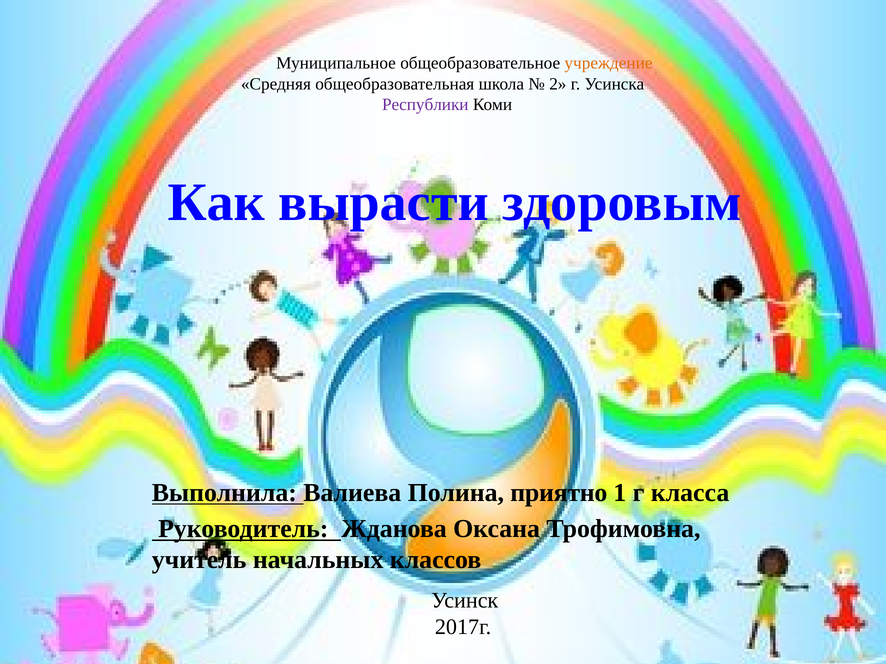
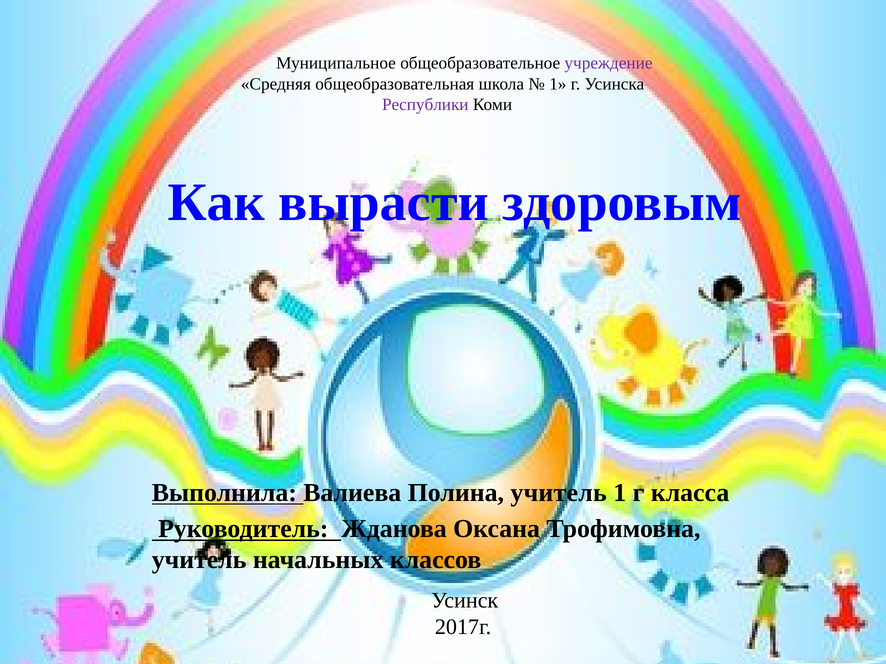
учреждение colour: orange -> purple (608, 63)
2: 2 -> 1 (558, 84)
Полина приятно: приятно -> учитель (559, 493)
